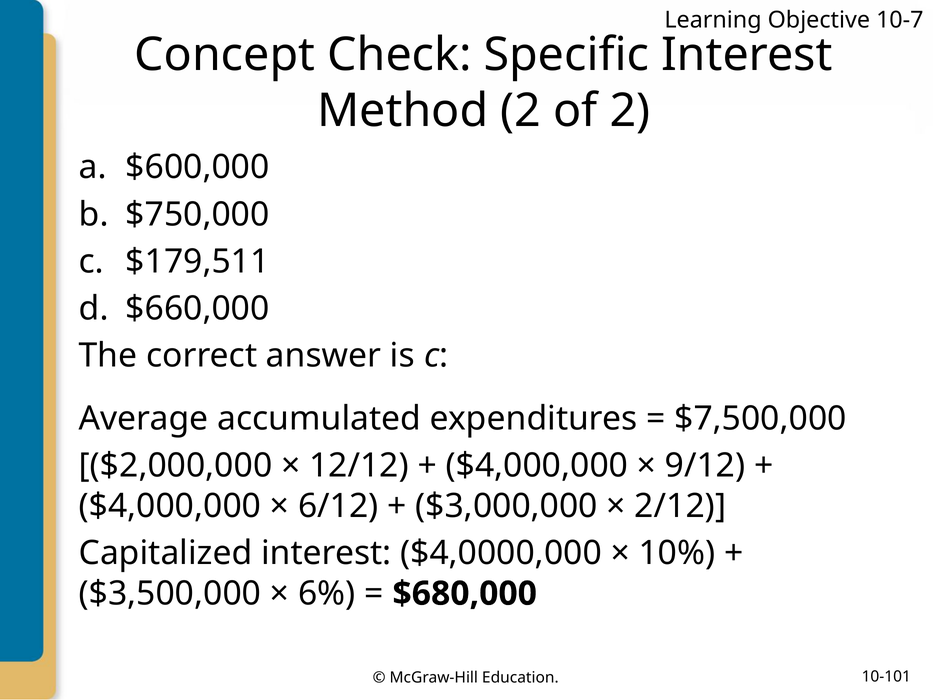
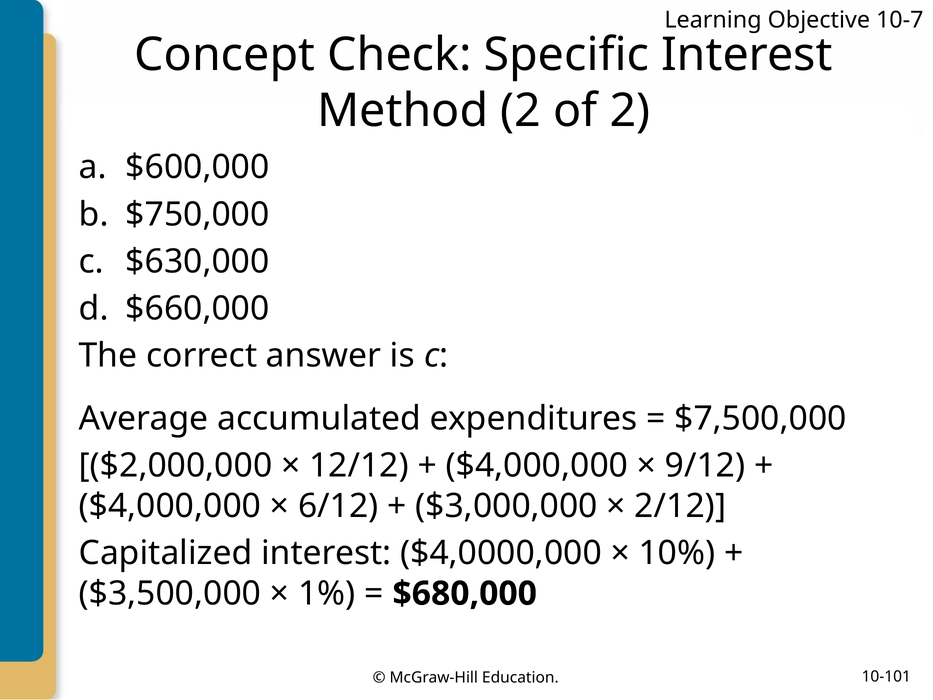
$179,511: $179,511 -> $630,000 (197, 261)
6%: 6% -> 1% (327, 593)
